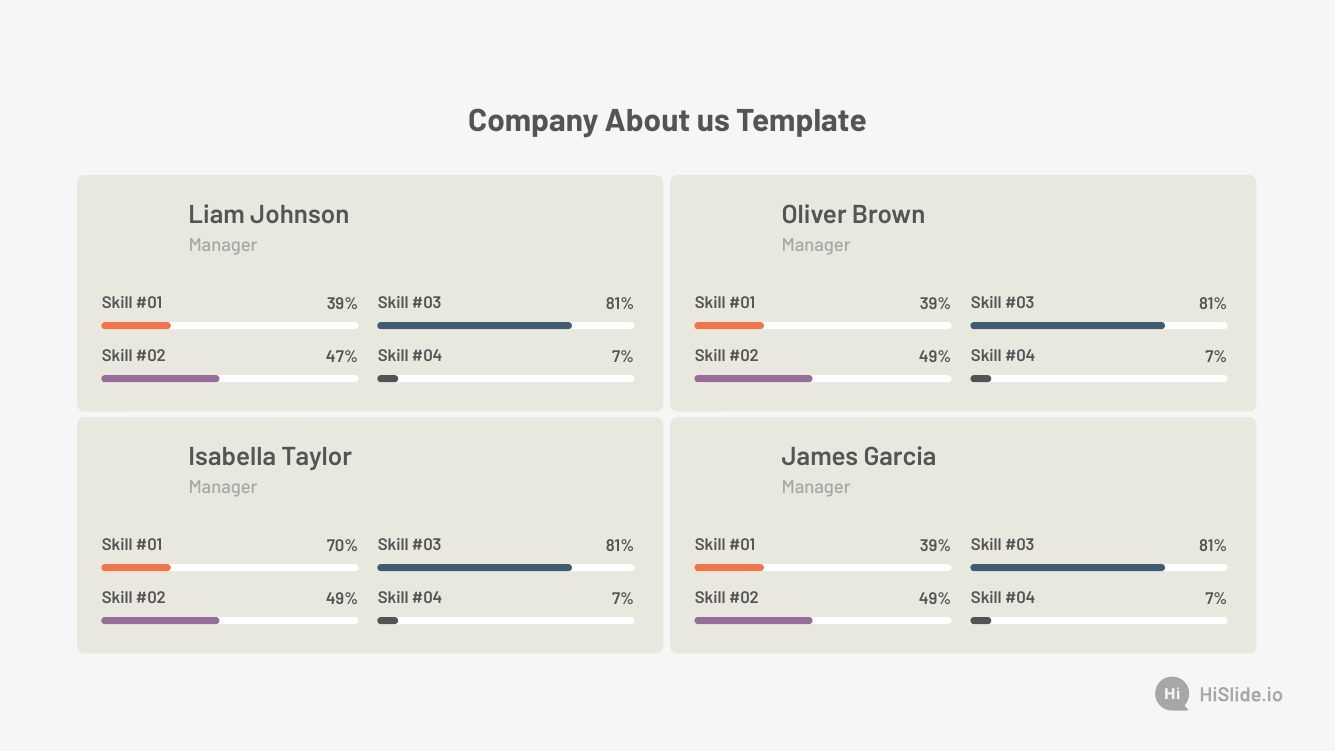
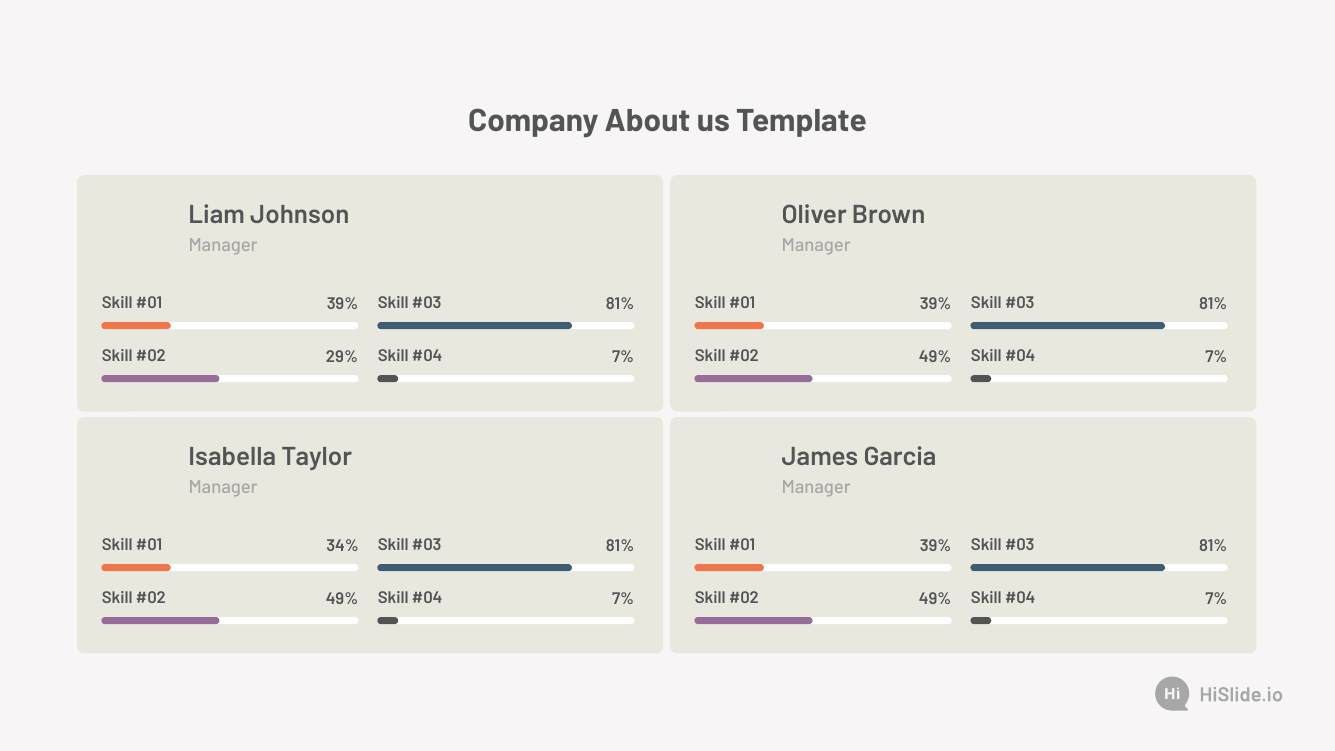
47%: 47% -> 29% (342, 357)
70%: 70% -> 34% (343, 546)
